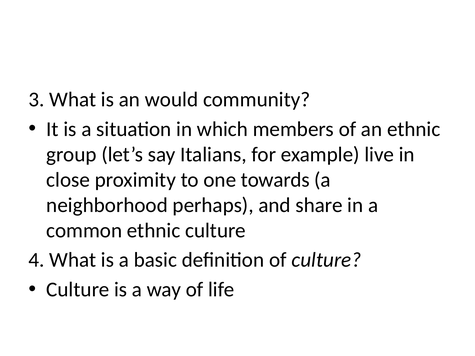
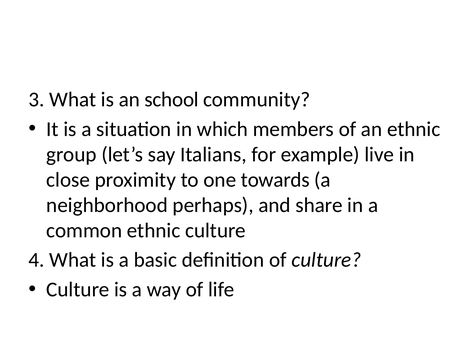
would: would -> school (172, 100)
